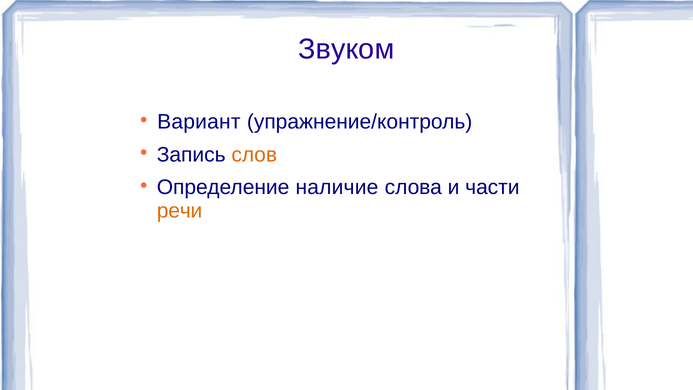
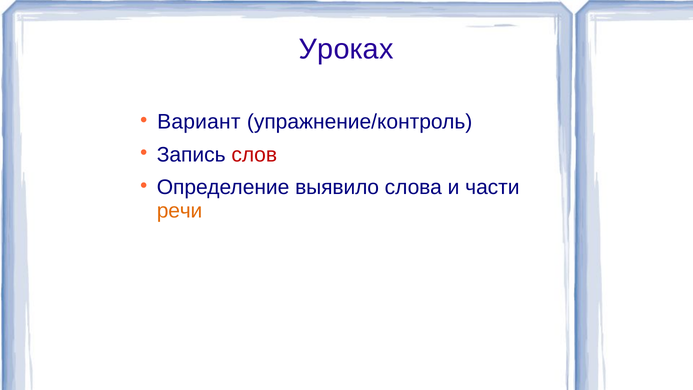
Звуком: Звуком -> Уроках (346, 49)
слов colour: orange -> red (254, 155)
наличие: наличие -> выявило (337, 187)
